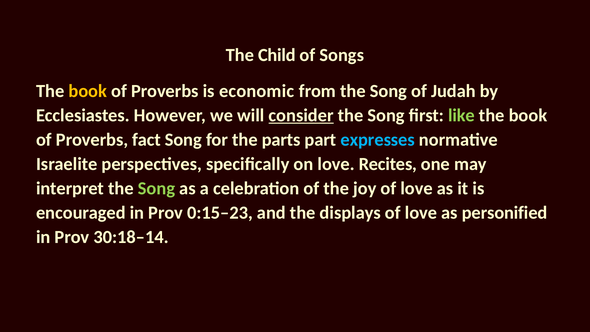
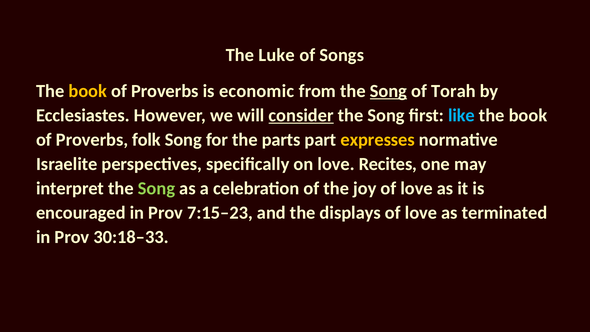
Child: Child -> Luke (277, 55)
Song underline: none -> present (388, 91)
Judah: Judah -> Torah (453, 91)
like colour: light green -> light blue (462, 115)
fact: fact -> folk (147, 140)
expresses colour: light blue -> yellow (378, 140)
0:15–23: 0:15–23 -> 7:15–23 (220, 213)
personified: personified -> terminated (505, 213)
30:18–14: 30:18–14 -> 30:18–33 (131, 237)
